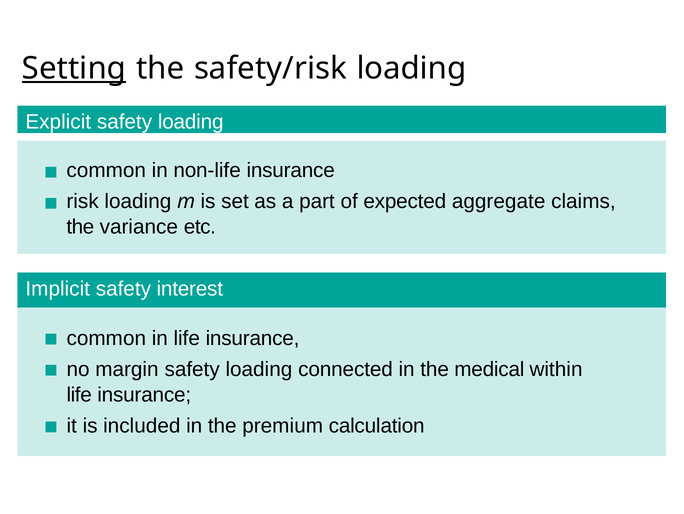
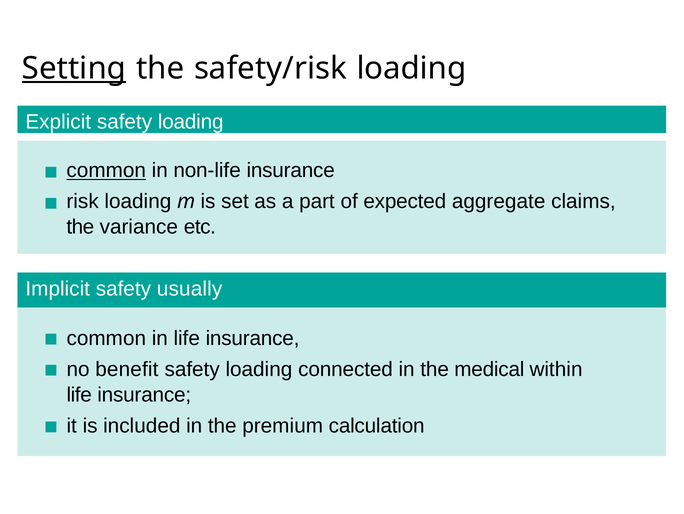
common underline: none -> present (106, 170)
interest: interest -> usually (190, 289)
margin: margin -> benefit (127, 369)
